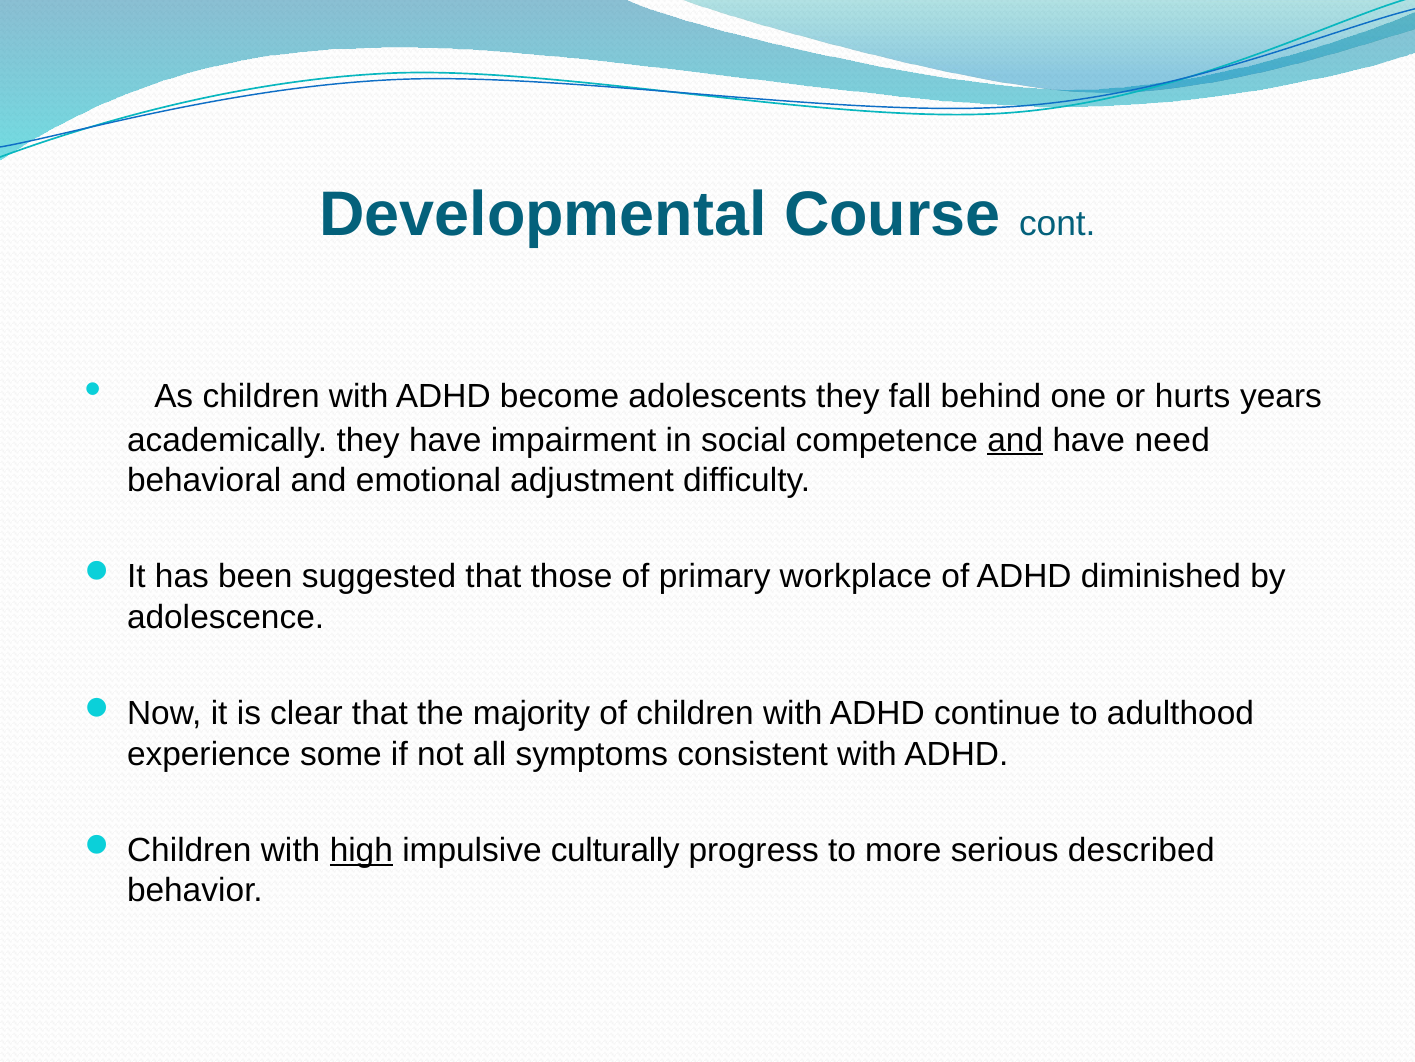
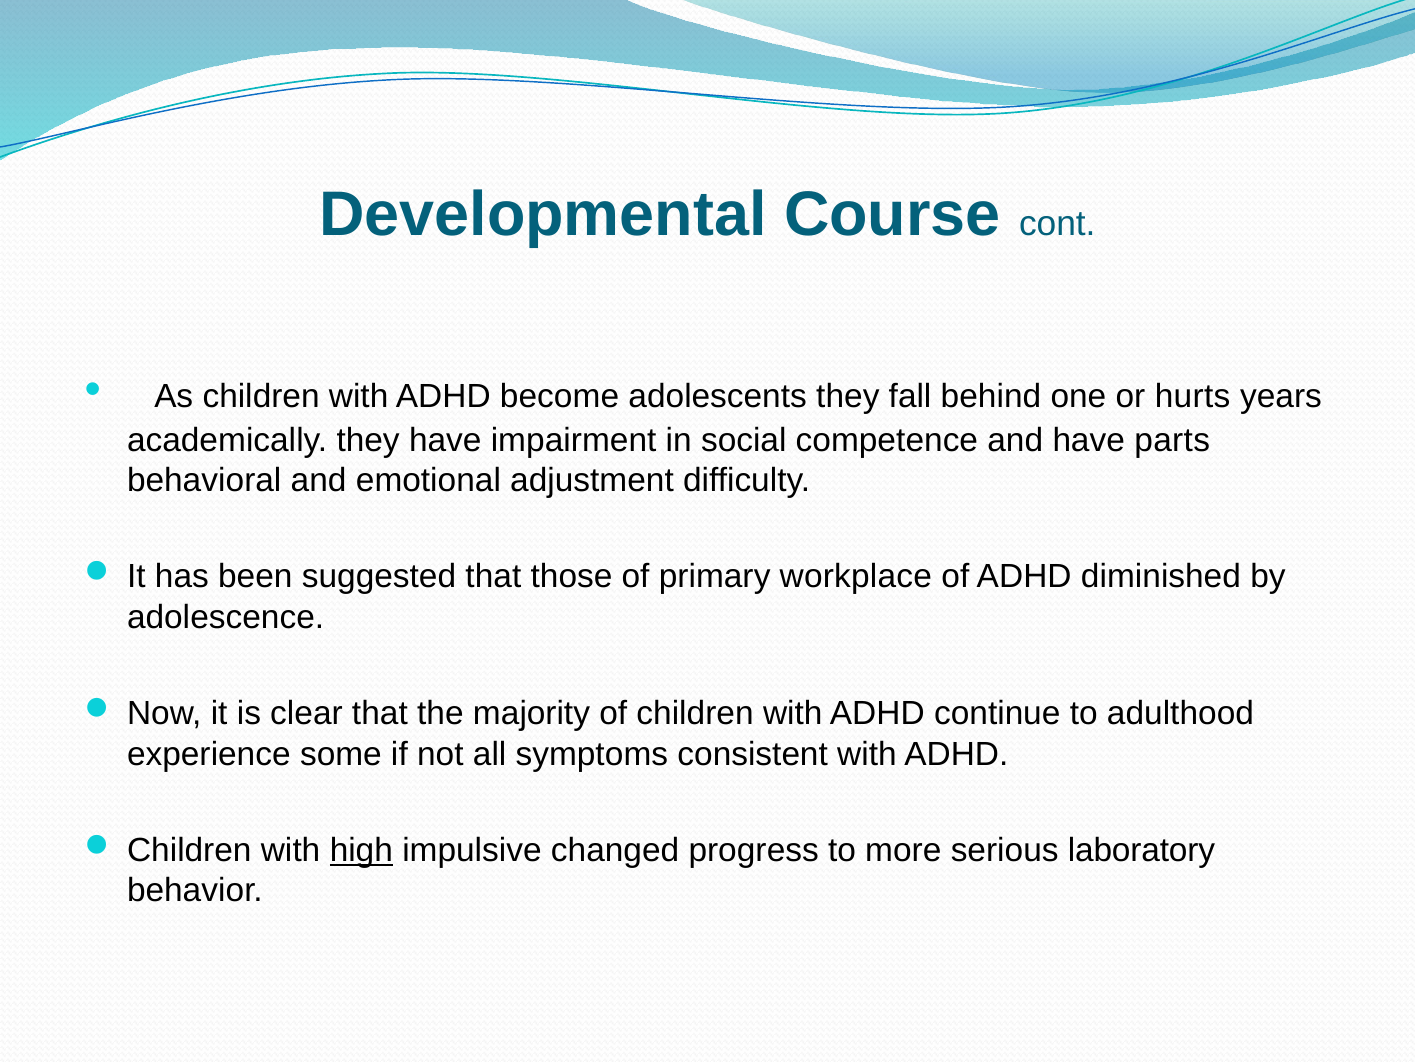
and underline: present -> none (1015, 440)
need: need -> parts (1172, 440)
culturally: culturally -> changed (615, 850)
described: described -> laboratory (1141, 850)
